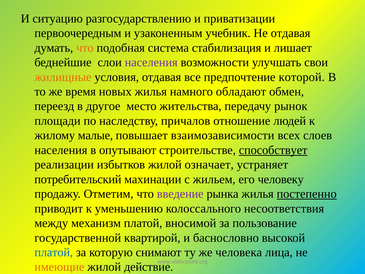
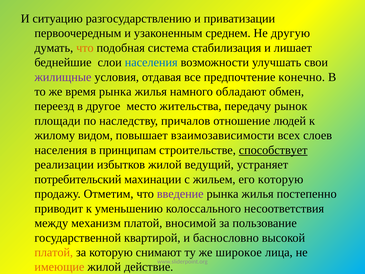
учебник: учебник -> среднем (228, 33)
Не отдавая: отдавая -> другую (290, 33)
населения colour: purple -> blue (151, 62)
жилищные colour: orange -> purple (63, 77)
которой: которой -> конечно (302, 77)
время новых: новых -> рынка (115, 92)
малые: малые -> видом (95, 135)
опутывают: опутывают -> принципам (128, 150)
означает: означает -> ведущий (209, 165)
его человеку: человеку -> которую (281, 179)
постепенно underline: present -> none (307, 194)
платой colour: blue -> orange (54, 252)
человека: человека -> широкое (239, 252)
